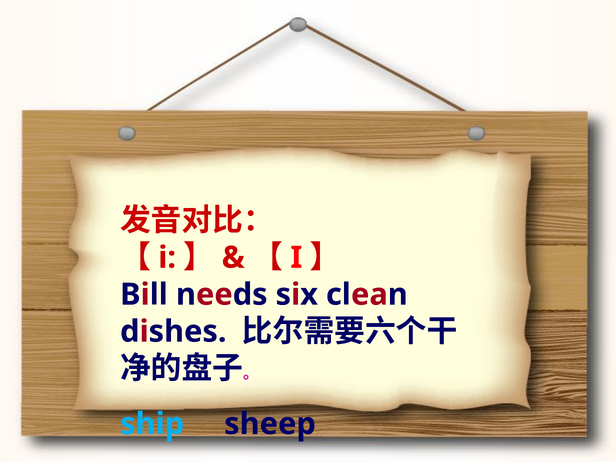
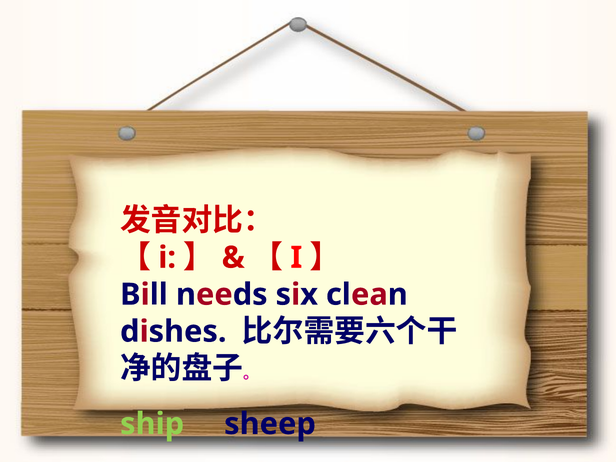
ship colour: light blue -> light green (152, 424)
